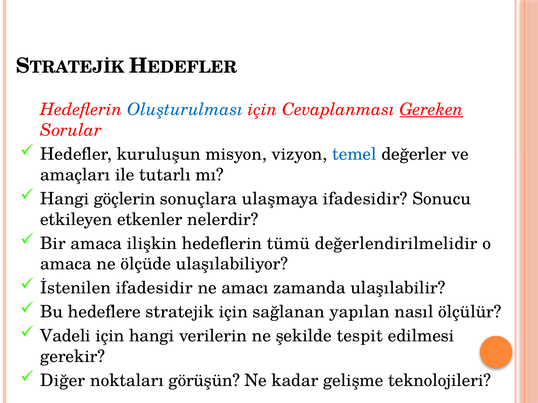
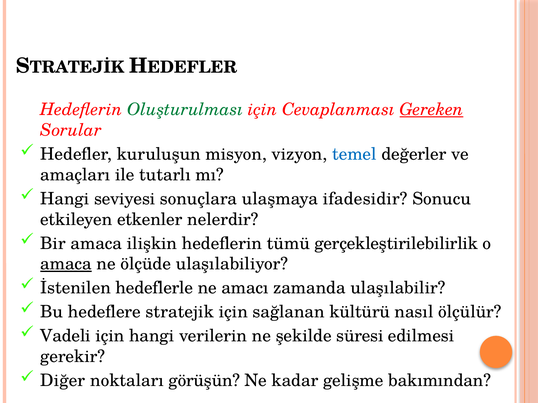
Oluşturulması colour: blue -> green (185, 110)
göçlerin: göçlerin -> seviyesi (125, 199)
değerlendirilmelidir: değerlendirilmelidir -> gerçekleştirilebilirlik (396, 244)
amaca underline: none -> present (66, 264)
İstenilen ifadesidir: ifadesidir -> hedeflerle (154, 288)
yapılan: yapılan -> kültürü (360, 312)
tespit: tespit -> süresi (360, 336)
teknolojileri: teknolojileri -> bakımından (440, 381)
